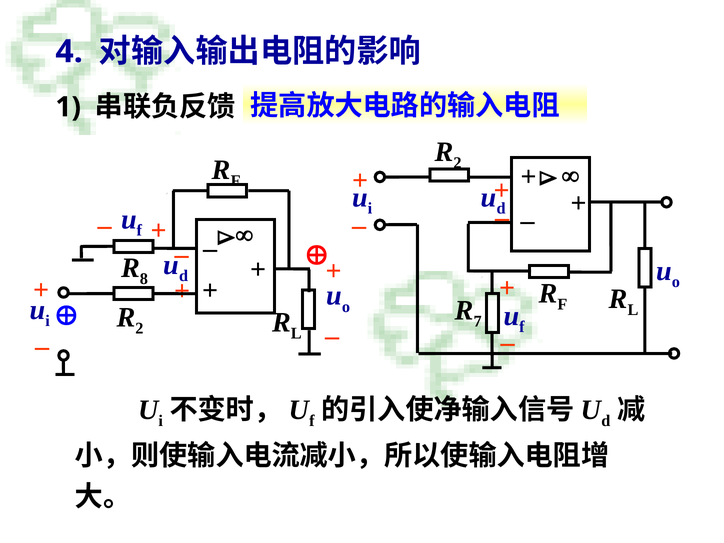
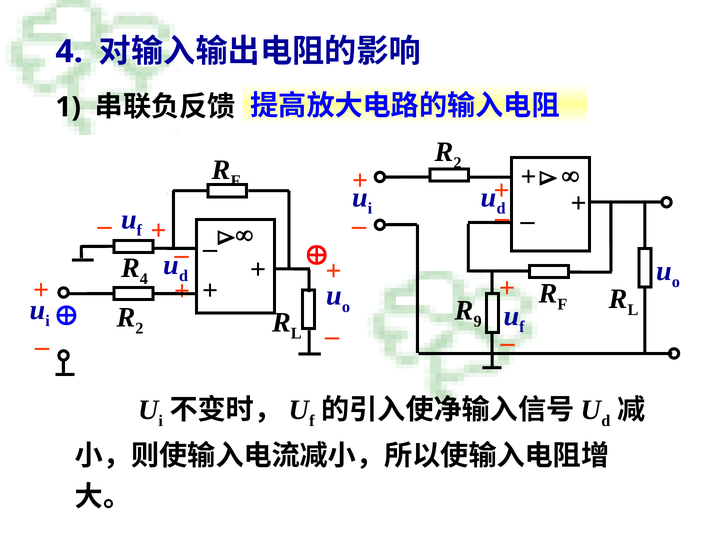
8: 8 -> 4 (144, 279)
7: 7 -> 9 (478, 321)
